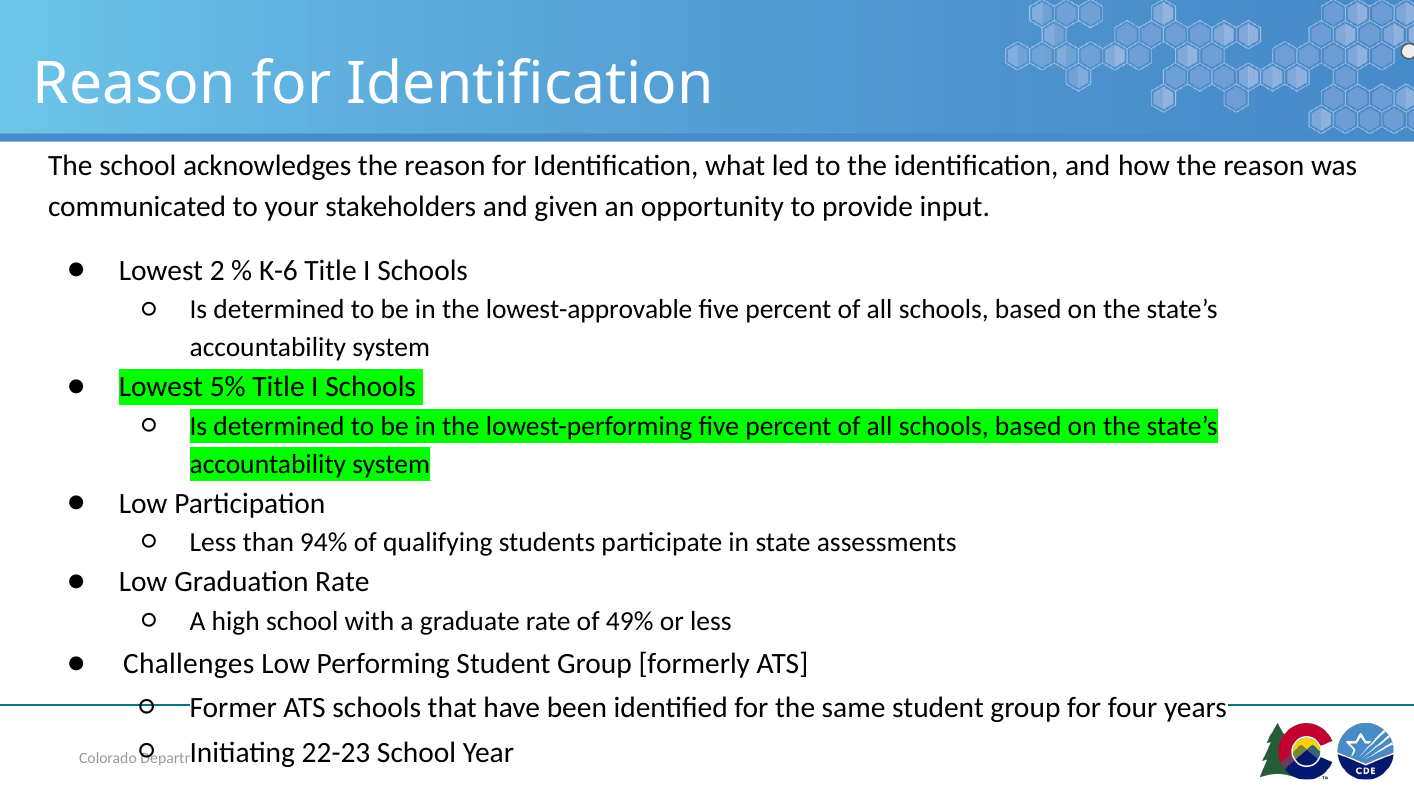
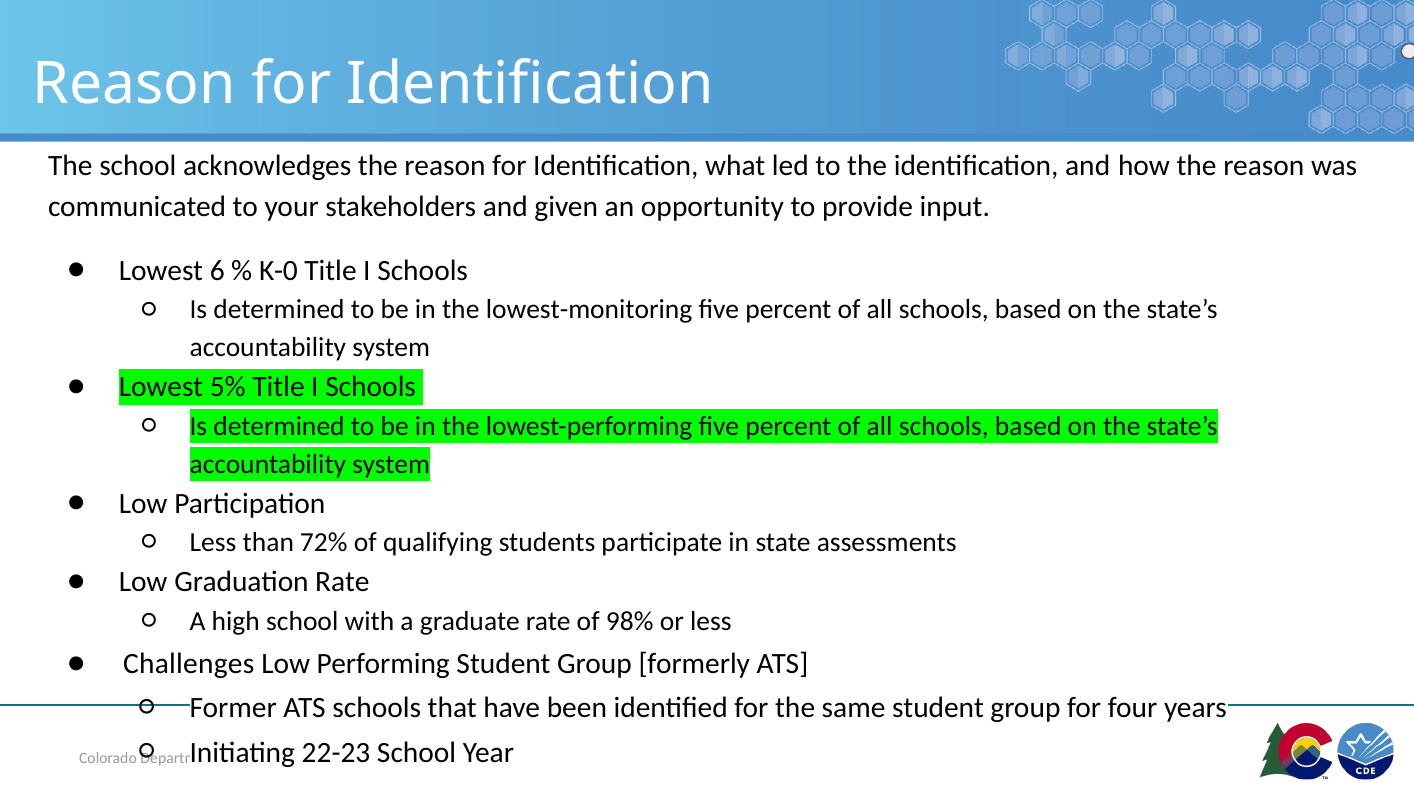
2: 2 -> 6 (217, 271)
K-6: K-6 -> K-0 (278, 271)
lowest-approvable: lowest-approvable -> lowest-monitoring (589, 310)
94%: 94% -> 72% (324, 543)
49%: 49% -> 98% (630, 621)
